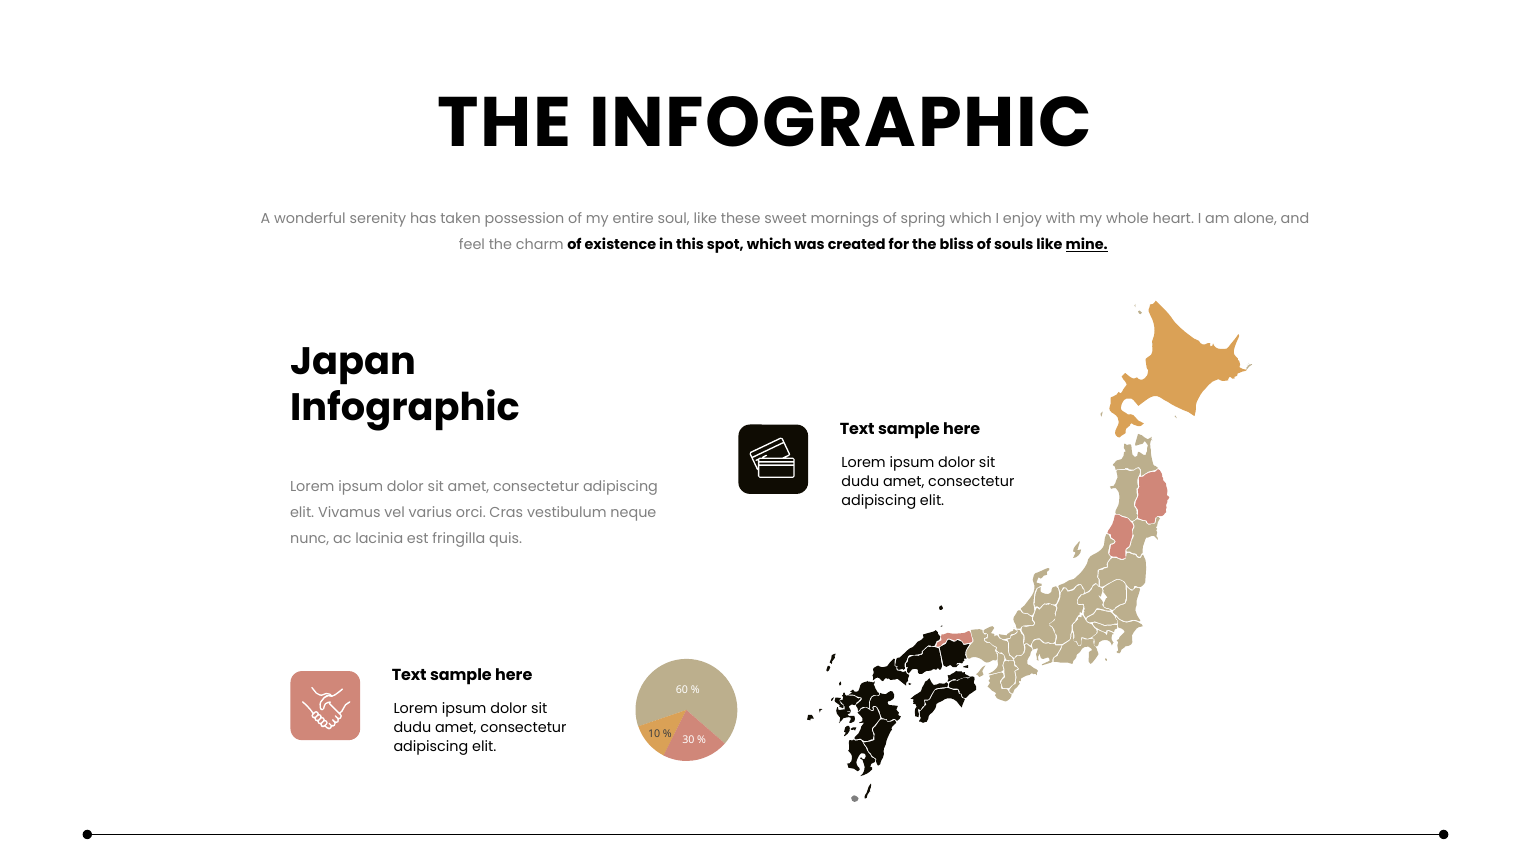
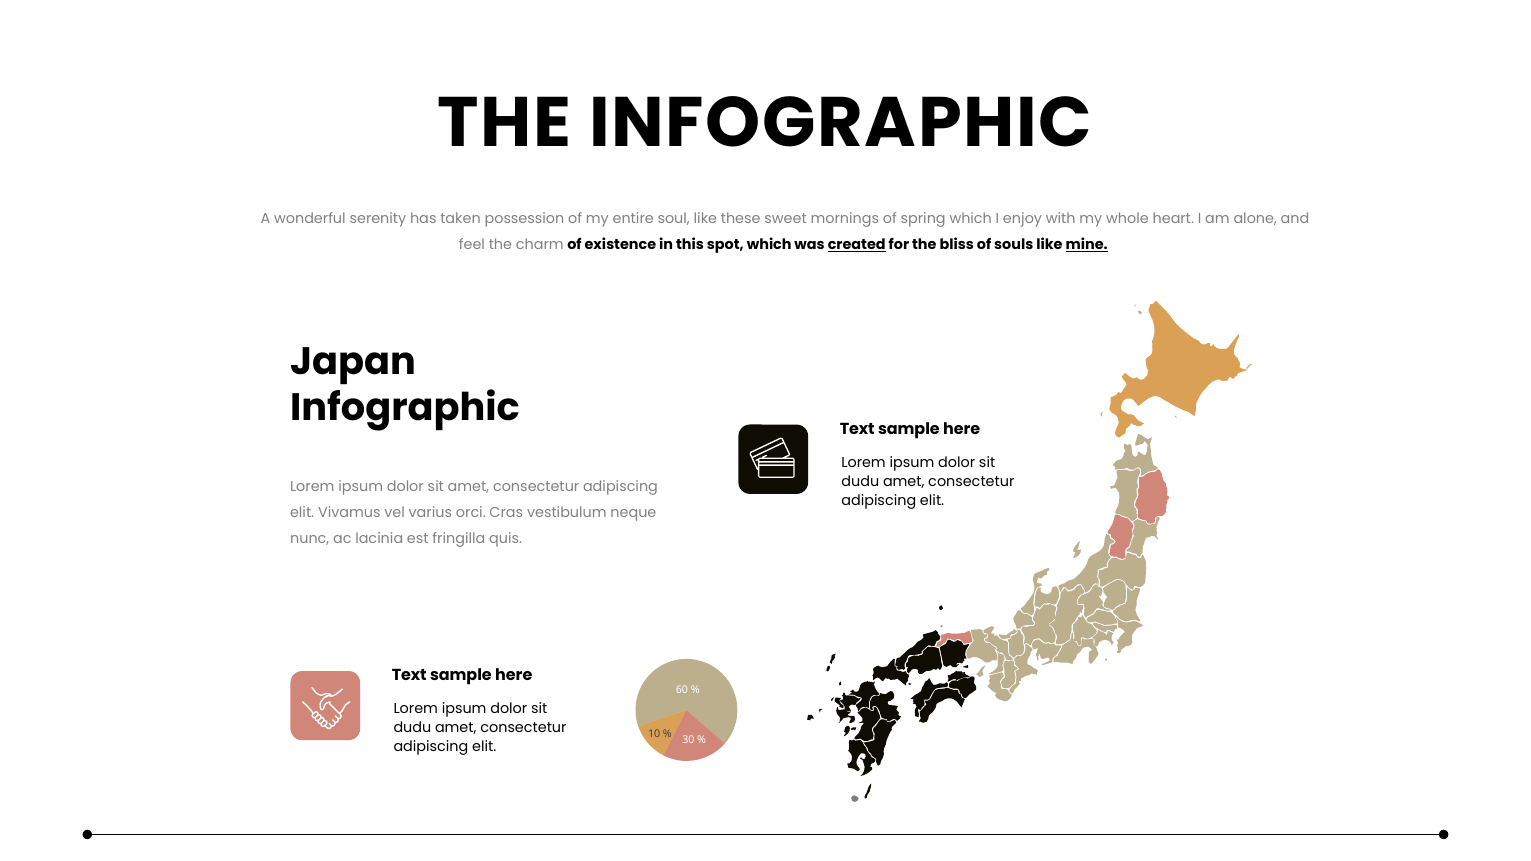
created underline: none -> present (857, 245)
